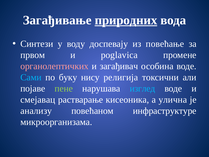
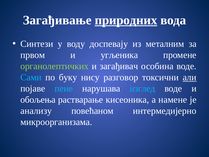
повећање: повећање -> металним (165, 44)
poglavica: poglavica -> угљеника (119, 55)
органолептичких colour: pink -> light green (55, 66)
религија: религија -> разговор (121, 77)
али underline: none -> present (190, 77)
пене colour: light green -> light blue (64, 88)
смејавац: смејавац -> обољења (38, 100)
улична: улична -> намене (173, 100)
инфраструктуре: инфраструктуре -> интермедијерно (165, 111)
